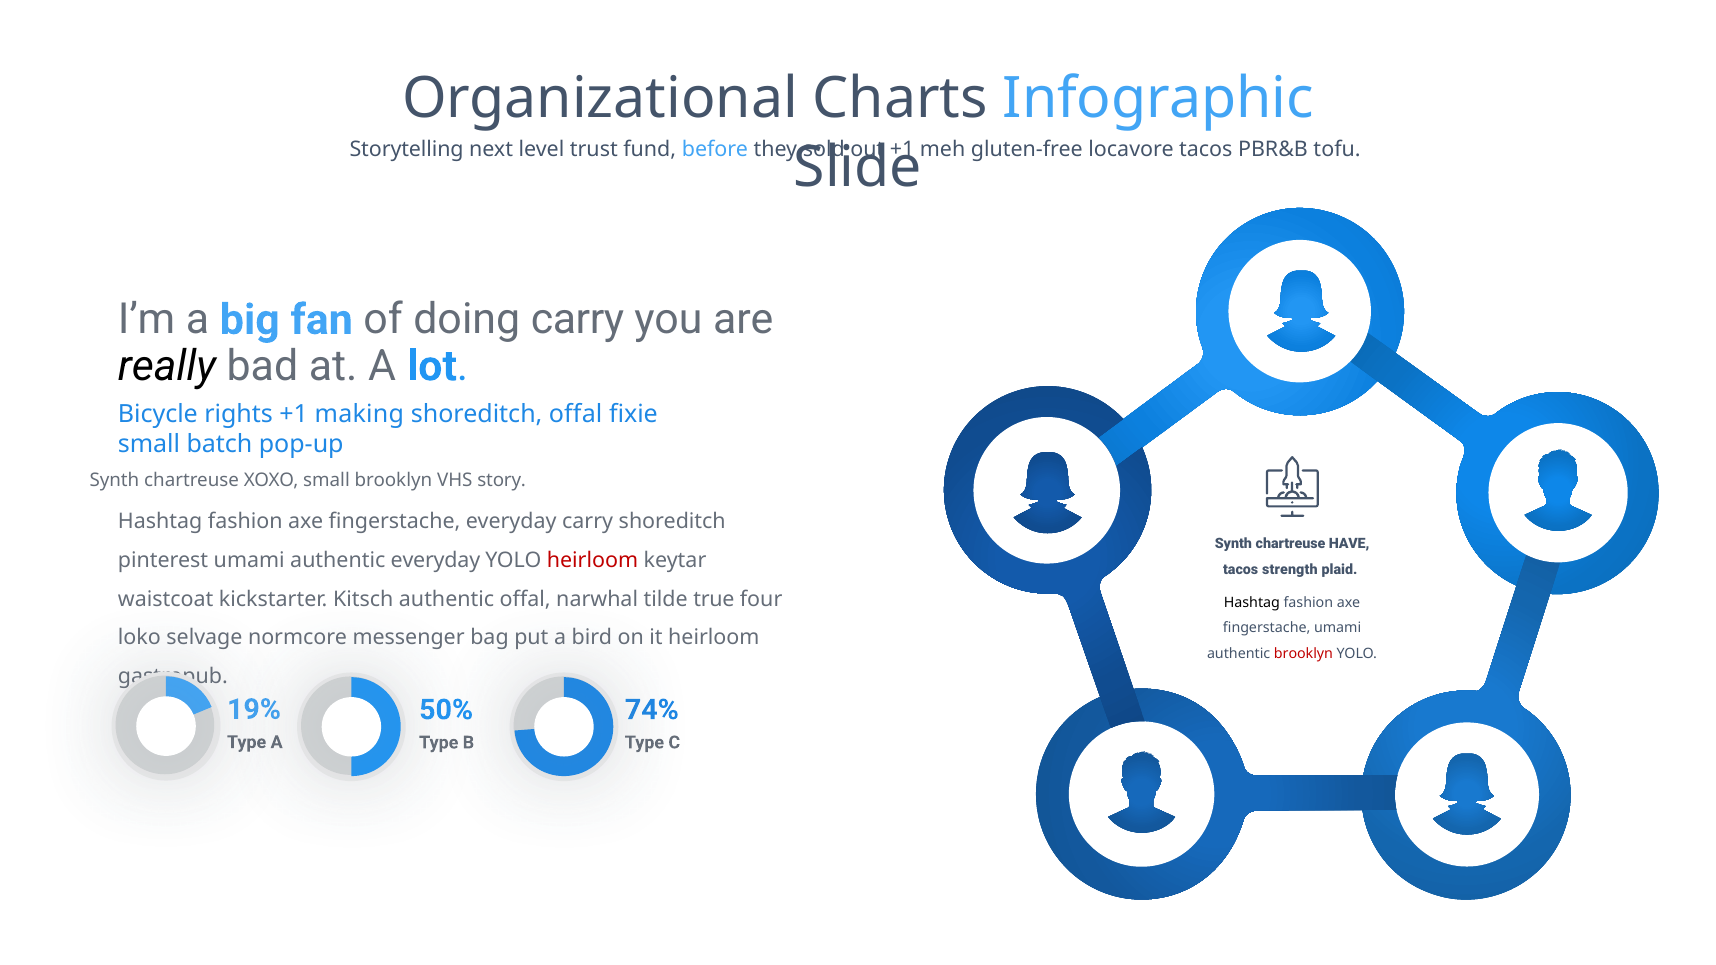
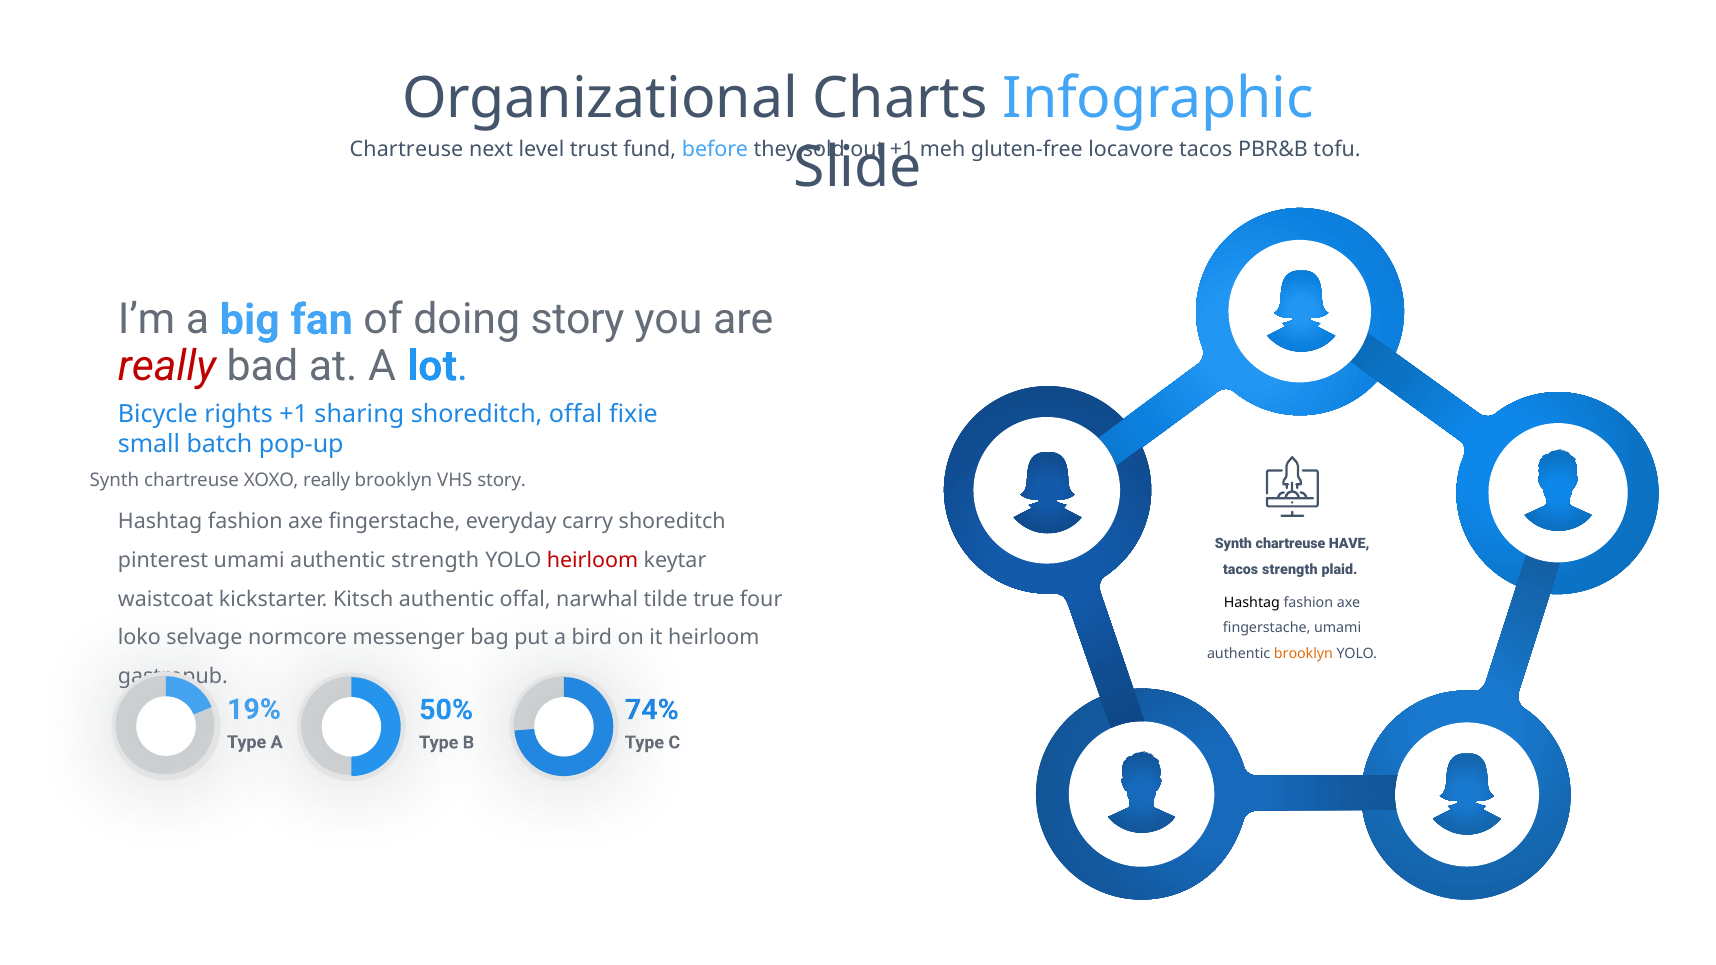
Storytelling: Storytelling -> Chartreuse (406, 150)
doing carry: carry -> story (578, 320)
really colour: black -> red (167, 366)
making: making -> sharing (359, 414)
XOXO small: small -> really (327, 480)
authentic everyday: everyday -> strength (435, 560)
brooklyn colour: red -> orange (1303, 654)
